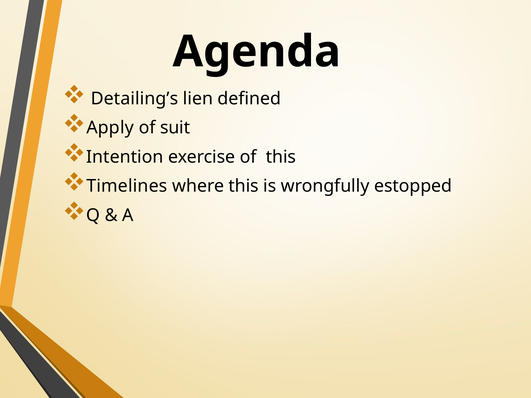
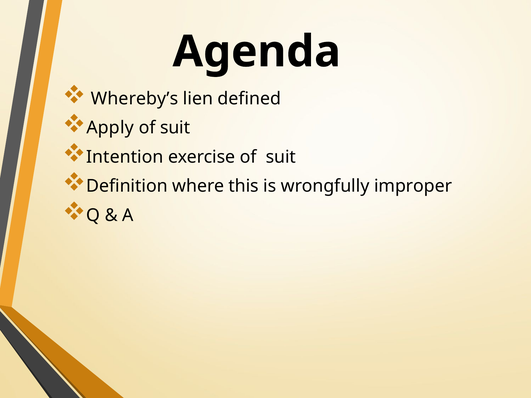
Detailing’s: Detailing’s -> Whereby’s (135, 99)
exercise of this: this -> suit (281, 157)
Timelines: Timelines -> Definition (127, 186)
estopped: estopped -> improper (413, 186)
